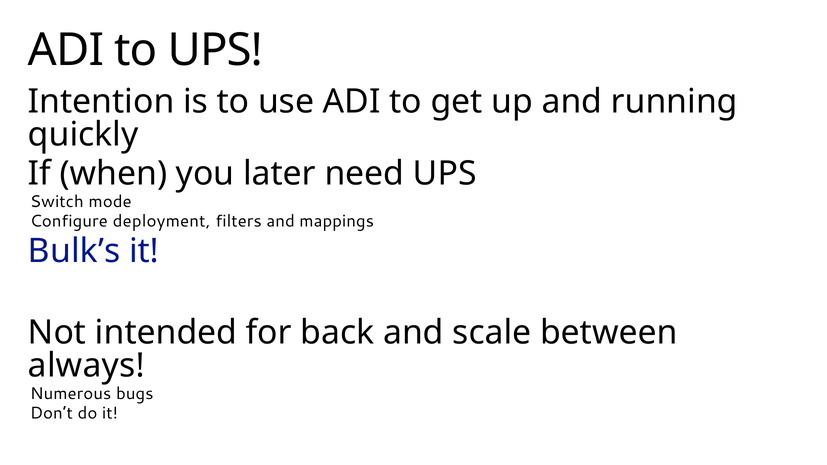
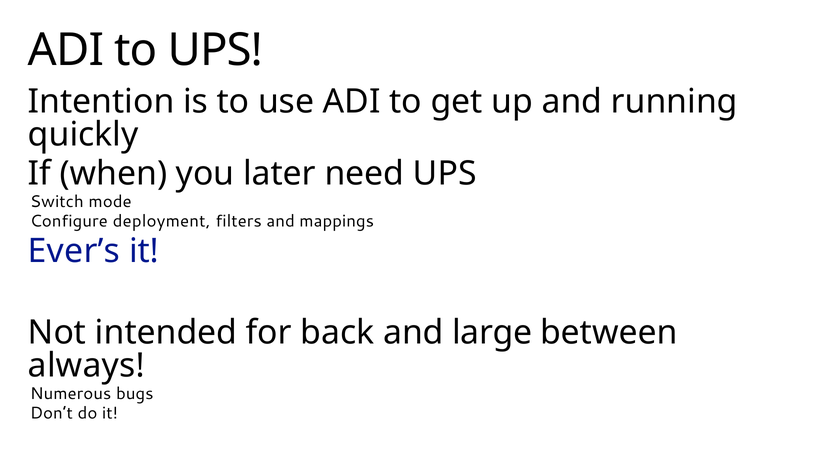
Bulk’s: Bulk’s -> Ever’s (74, 251)
scale: scale -> large (492, 333)
